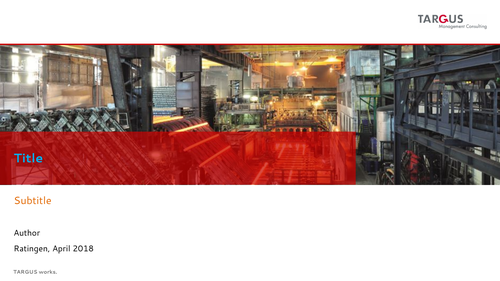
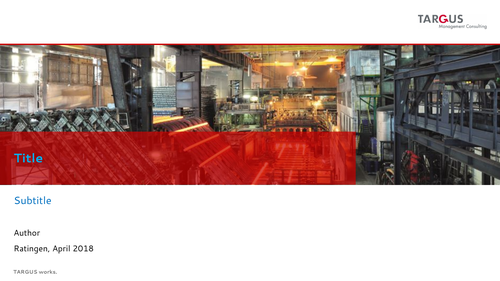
Subtitle colour: orange -> blue (33, 201)
